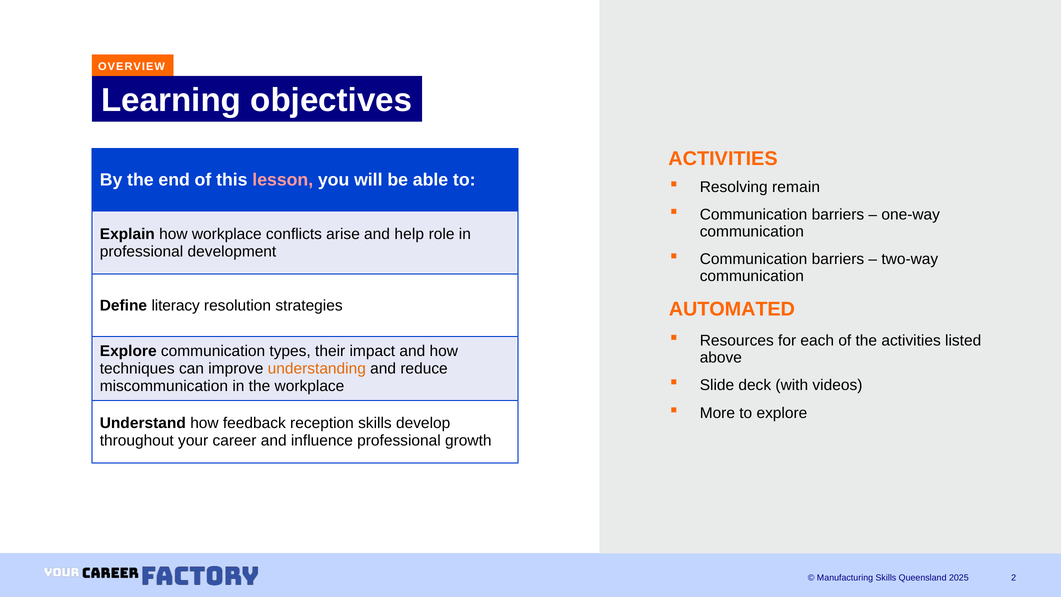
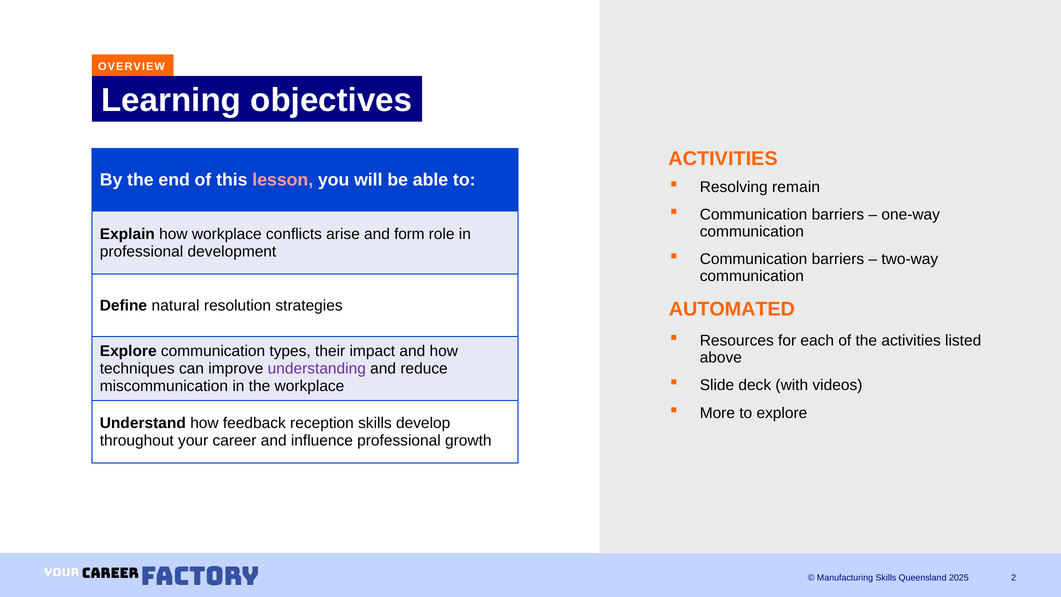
help: help -> form (409, 234)
literacy: literacy -> natural (176, 305)
understanding colour: orange -> purple (317, 369)
